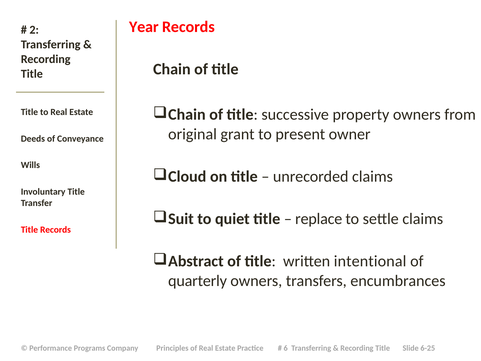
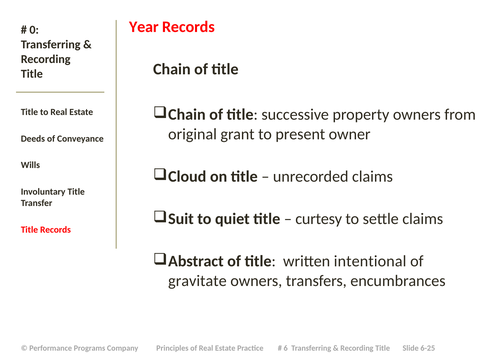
2: 2 -> 0 (34, 30)
replace: replace -> curtesy (319, 219)
quarterly: quarterly -> gravitate (197, 281)
